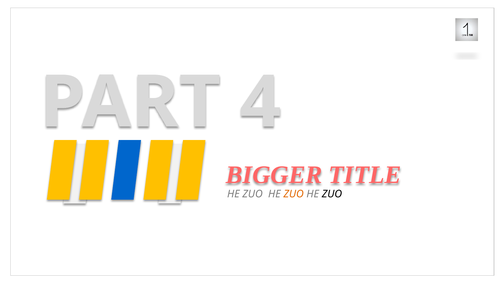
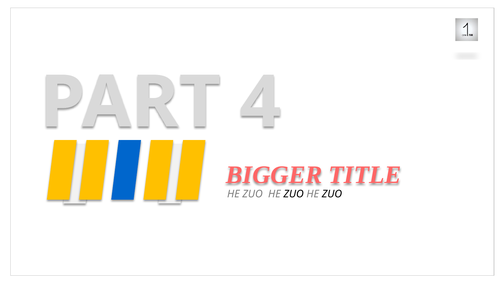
ZUO colour: orange -> black (294, 194)
